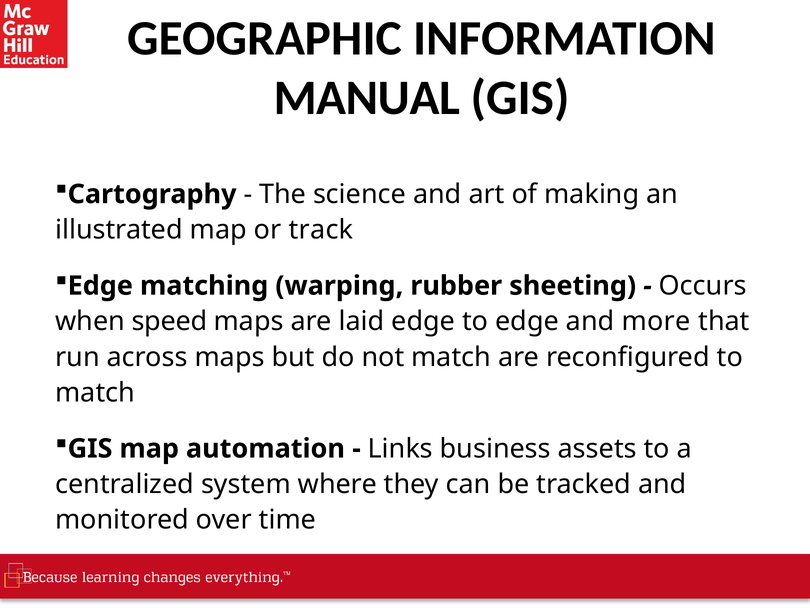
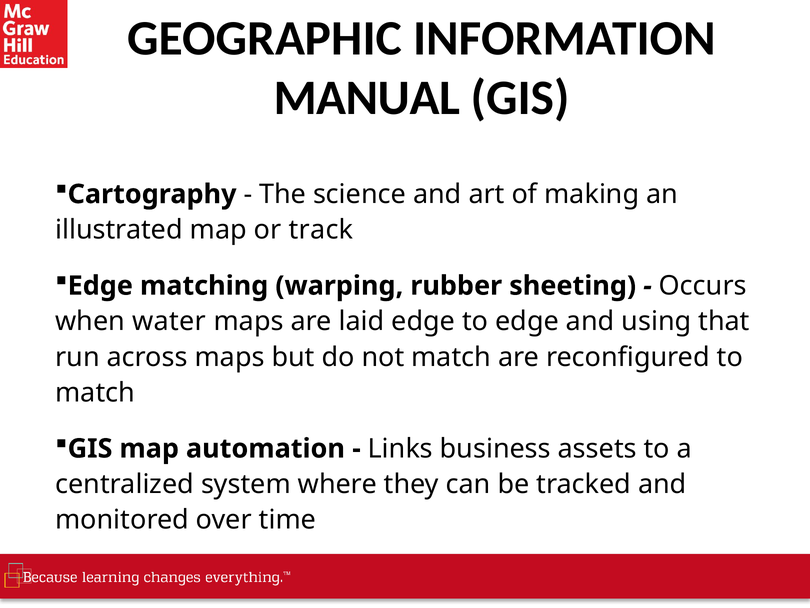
speed: speed -> water (169, 321)
more: more -> using (656, 321)
